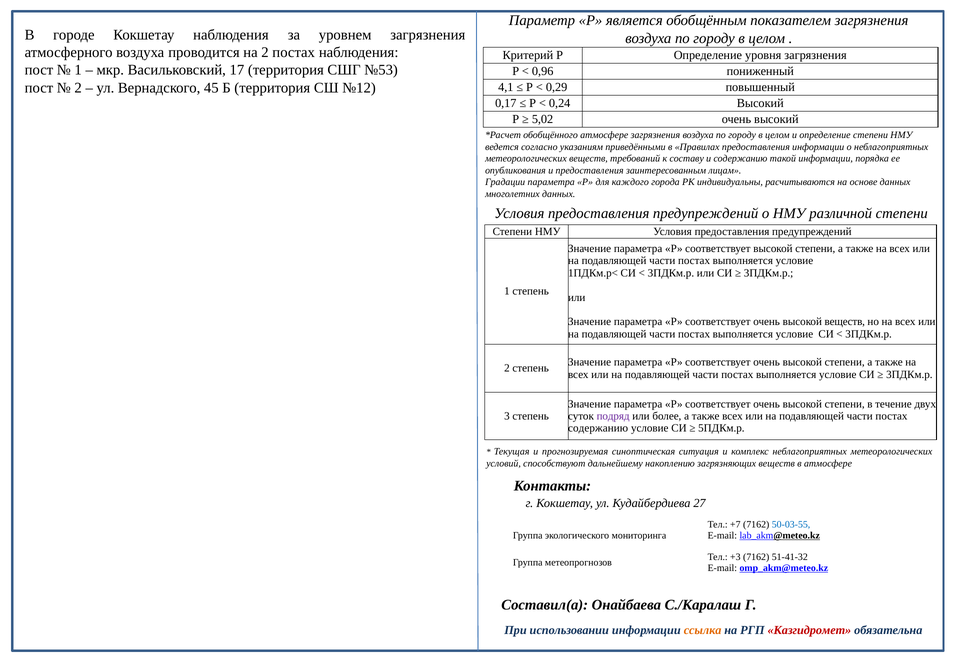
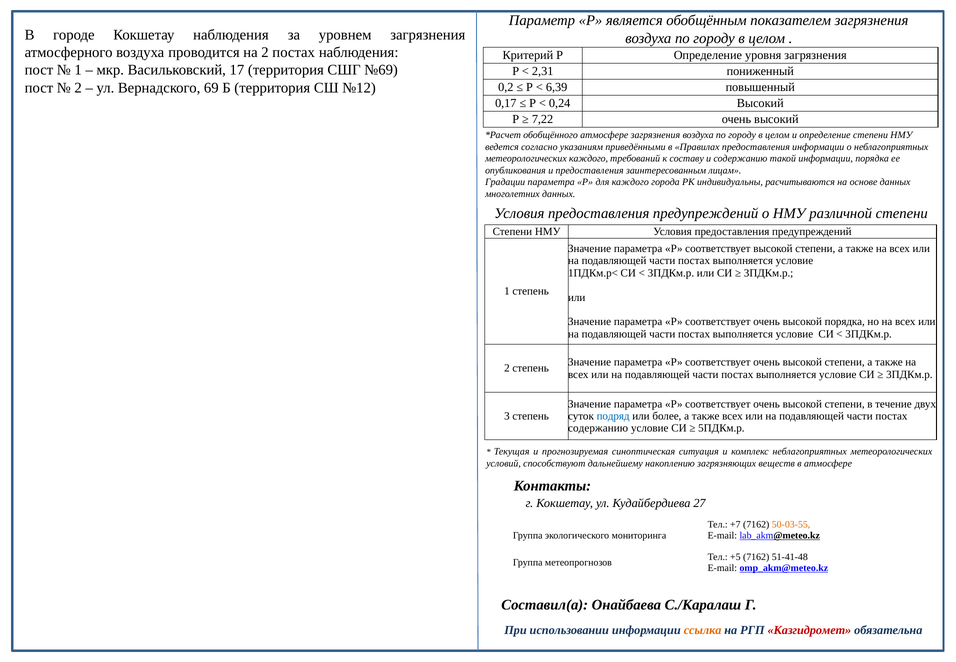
№53: №53 -> №69 (381, 70)
0,96: 0,96 -> 2,31 (543, 71)
45: 45 -> 69 (211, 88)
4,1: 4,1 -> 0,2 (506, 87)
0,29: 0,29 -> 6,39 (557, 87)
5,02: 5,02 -> 7,22 (543, 119)
метеорологических веществ: веществ -> каждого (589, 159)
высокой веществ: веществ -> порядка (845, 322)
подряд colour: purple -> blue (613, 416)
50-03-55 colour: blue -> orange (791, 525)
+3: +3 -> +5 (735, 557)
51-41-32: 51-41-32 -> 51-41-48 (790, 557)
